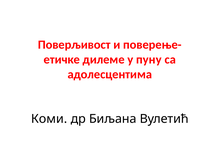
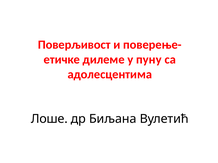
Коми: Коми -> Лоше (49, 119)
